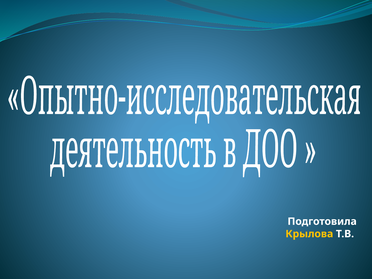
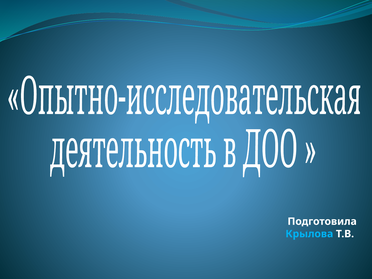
Крылова colour: yellow -> light blue (309, 234)
